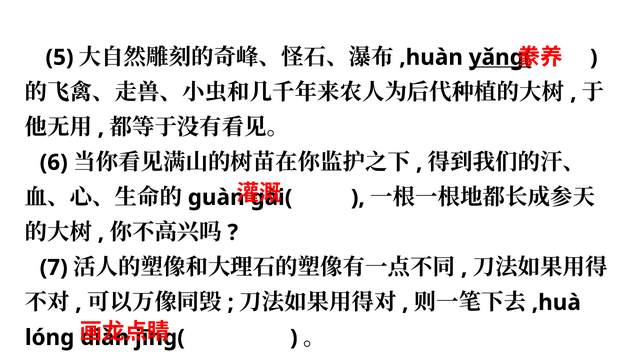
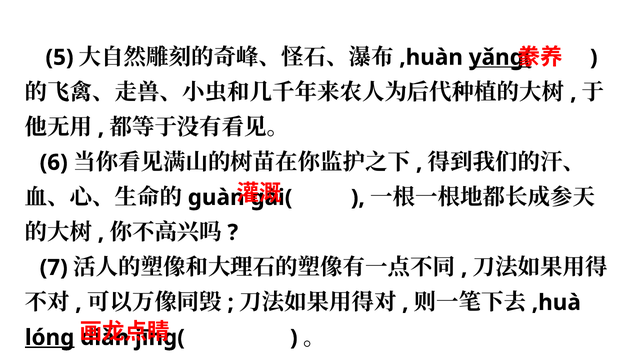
lóng underline: none -> present (50, 338)
